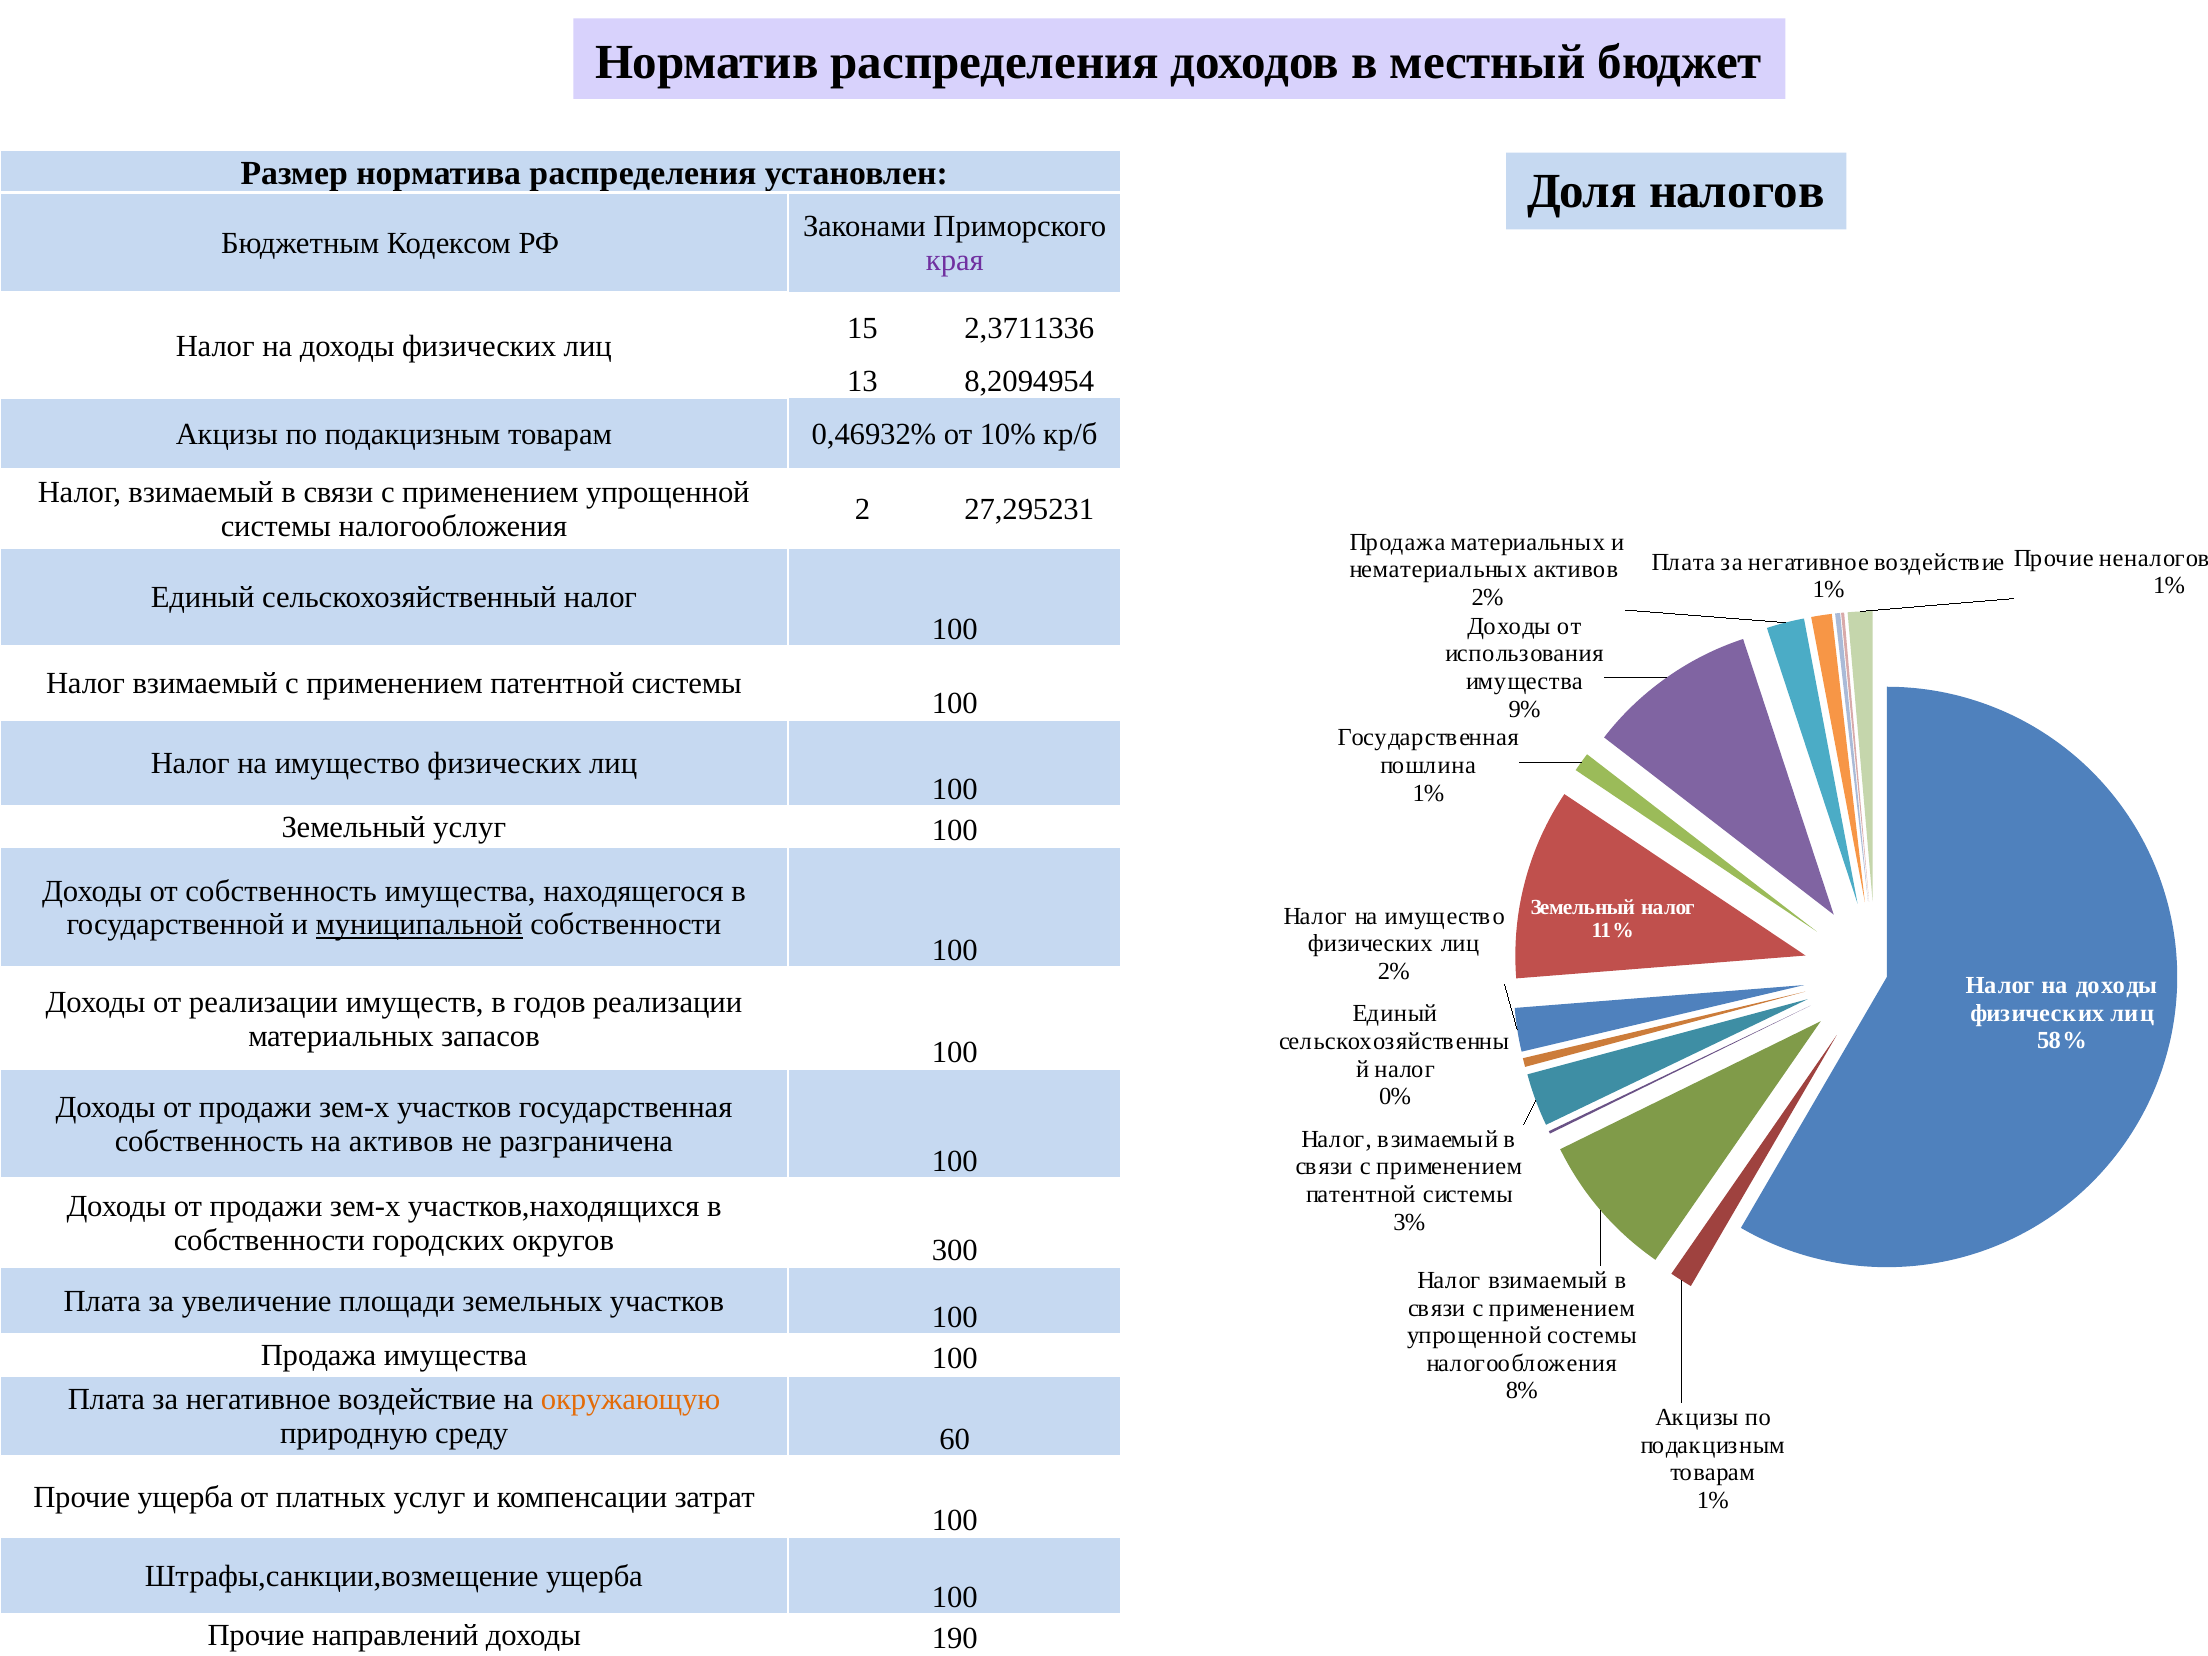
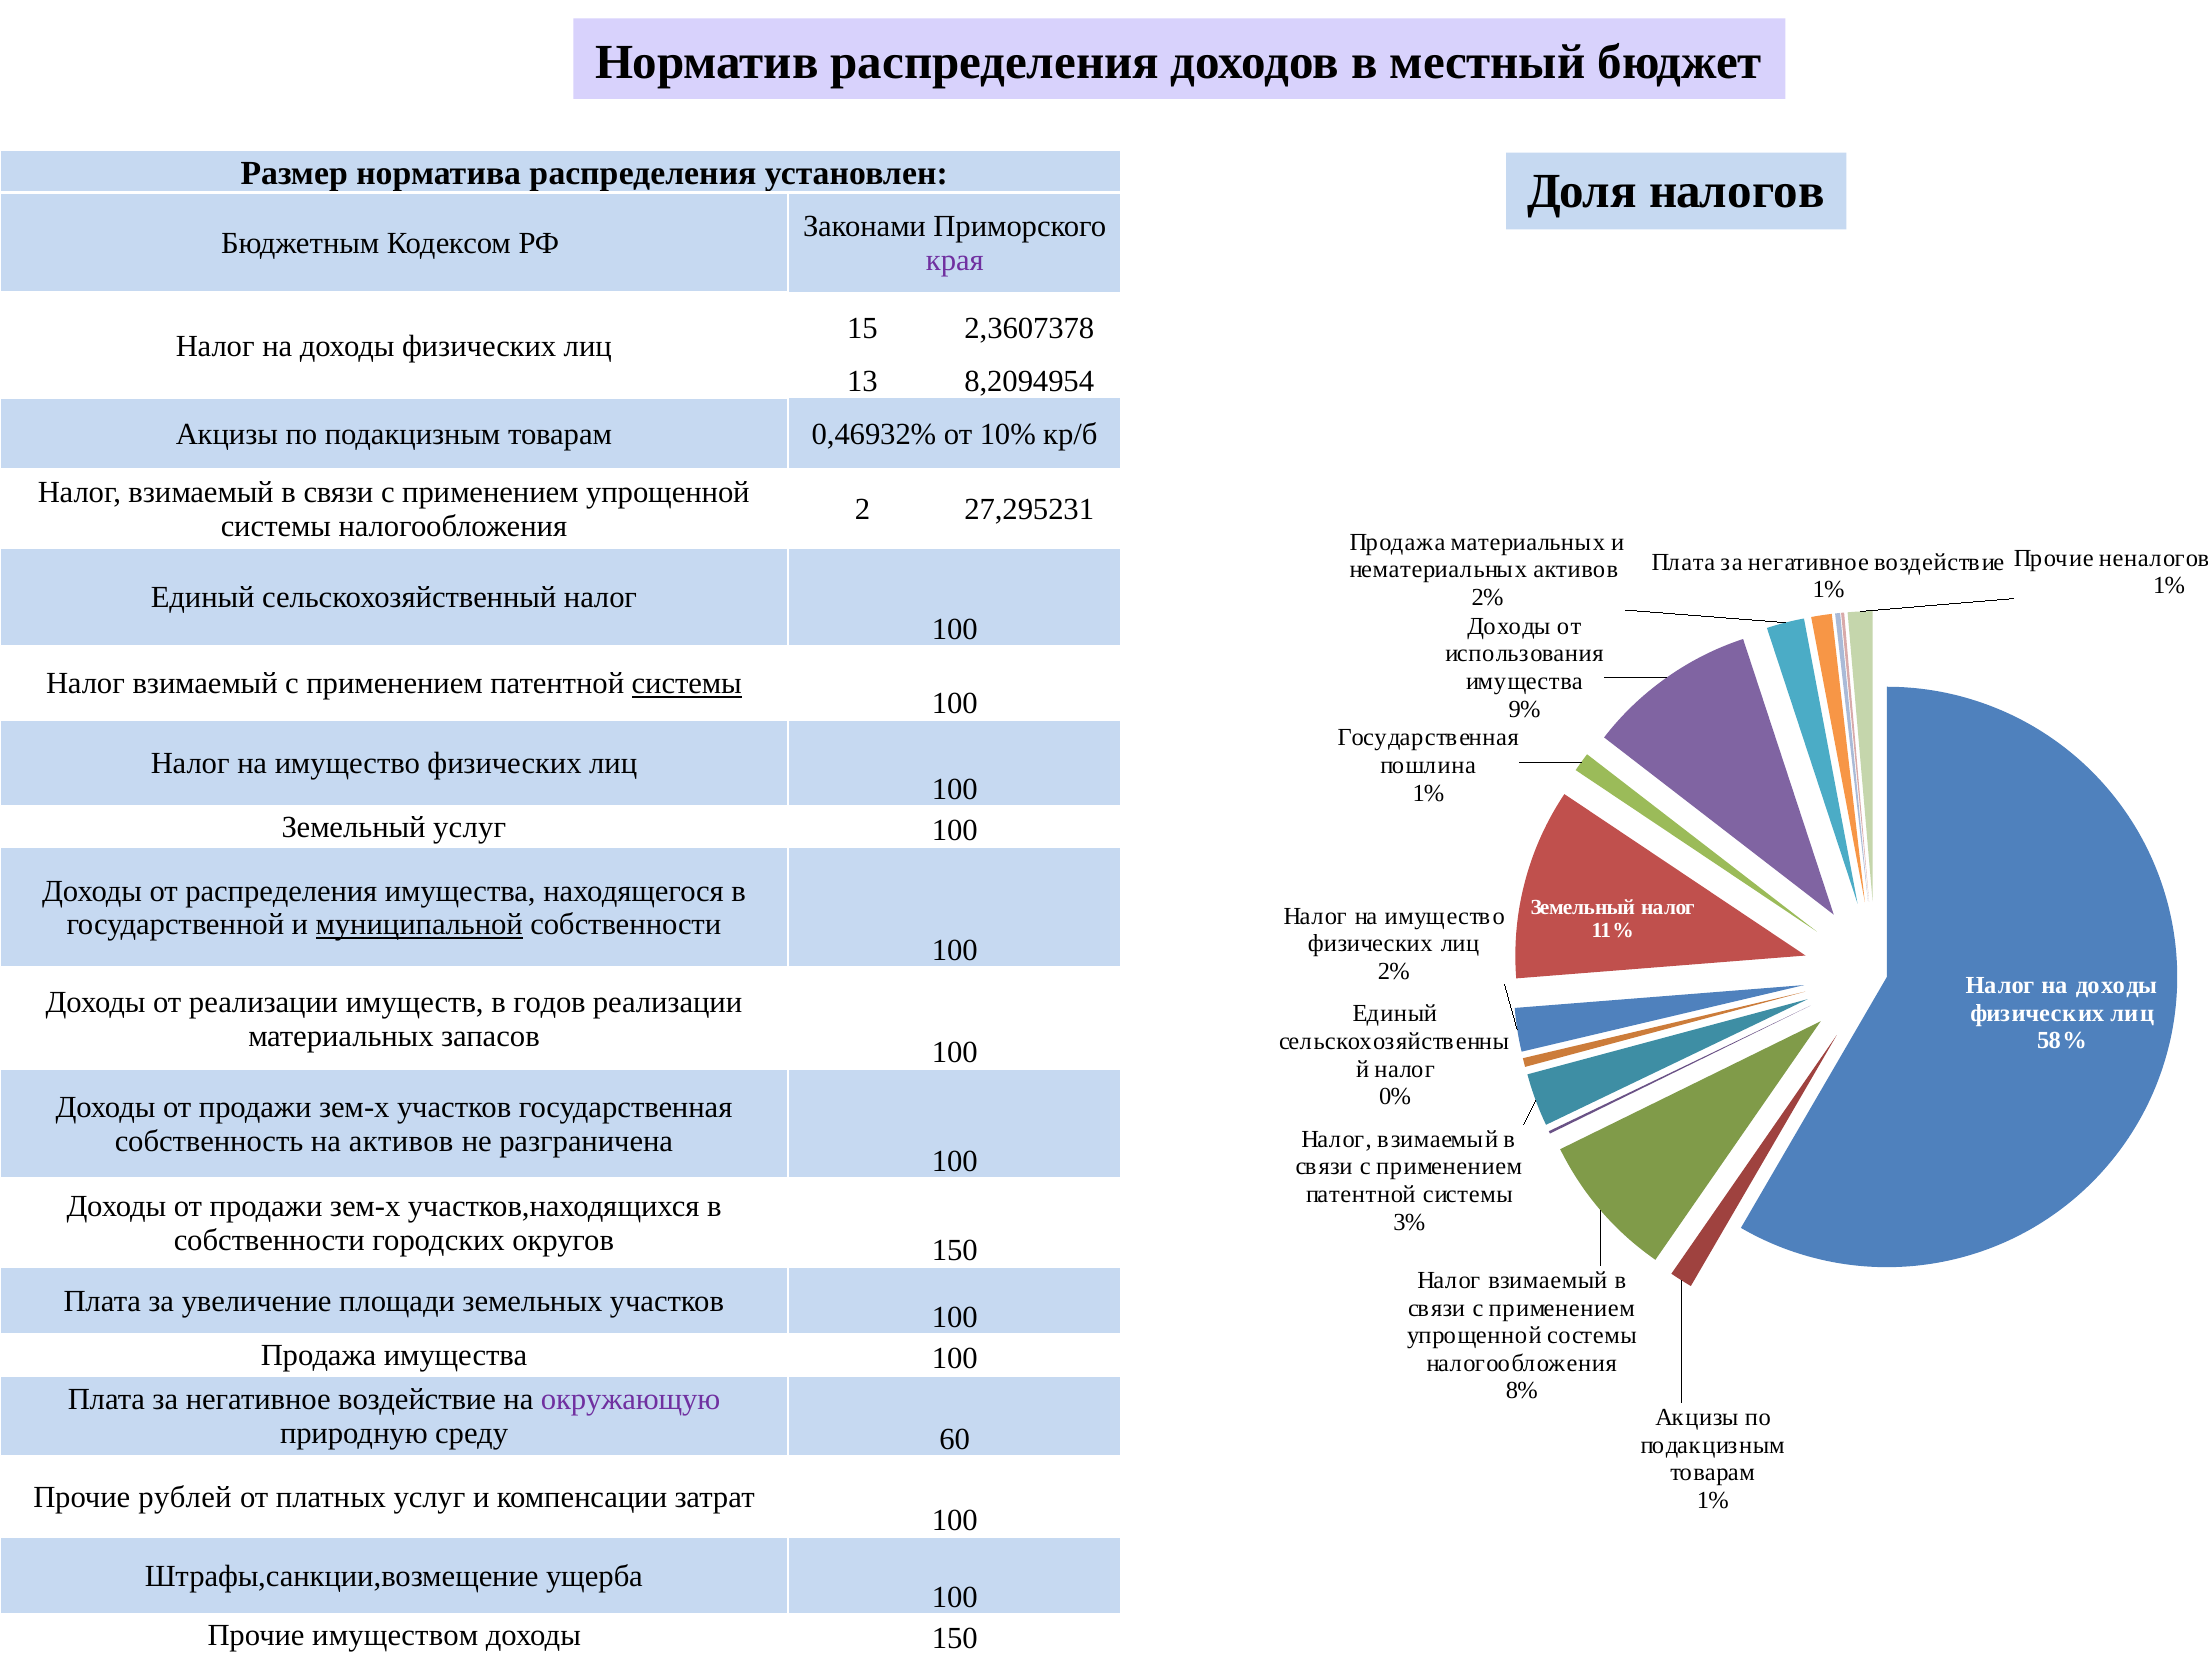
2,3711336: 2,3711336 -> 2,3607378 (1029, 328)
системы underline: none -> present (687, 684)
от собственность: собственность -> распределения (281, 891)
округов 300: 300 -> 150 (955, 1250)
окружающую colour: orange -> purple (631, 1400)
Прочие ущерба: ущерба -> рублей (185, 1497)
направлений: направлений -> имуществом (395, 1635)
доходы 190: 190 -> 150 (955, 1638)
